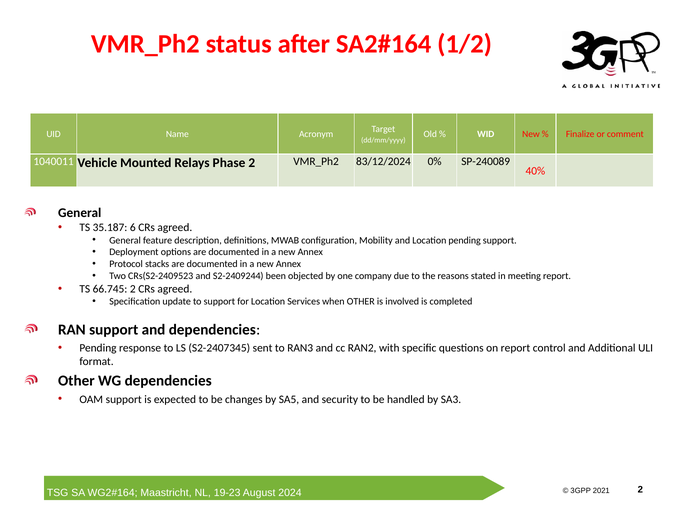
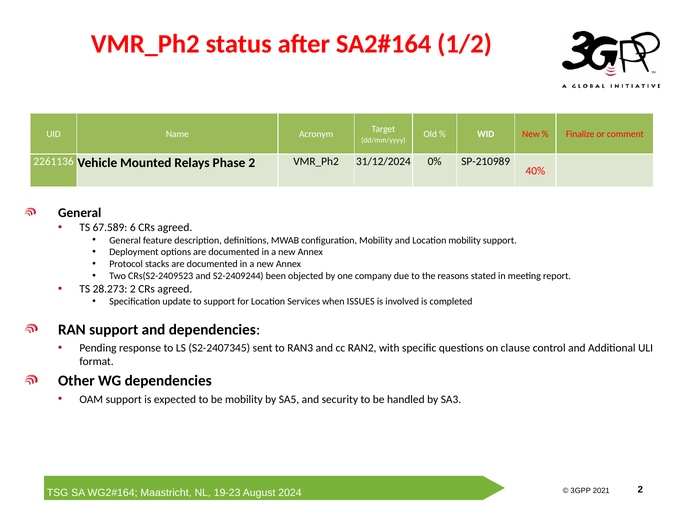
1040011: 1040011 -> 2261136 (54, 162)
83/12/2024: 83/12/2024 -> 31/12/2024 (383, 162)
SP-240089: SP-240089 -> SP-210989 (486, 162)
35.187: 35.187 -> 67.589 (110, 228)
Location pending: pending -> mobility (465, 240)
66.745: 66.745 -> 28.273 (110, 289)
when OTHER: OTHER -> ISSUES (361, 302)
on report: report -> clause (515, 348)
be changes: changes -> mobility (244, 399)
